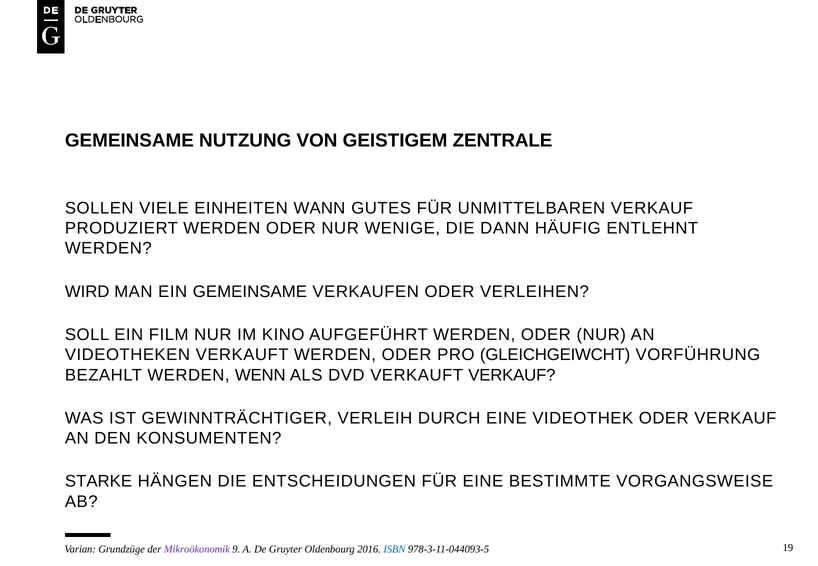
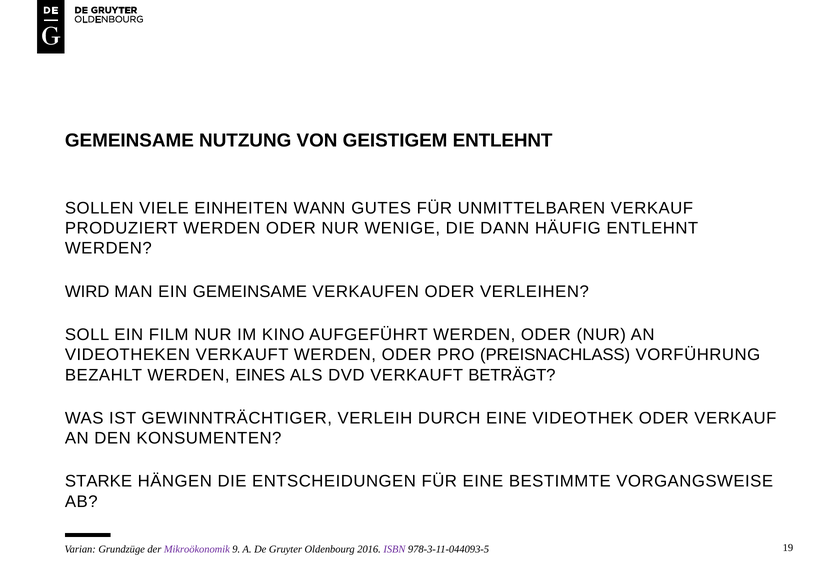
GEISTIGEM ZENTRALE: ZENTRALE -> ENTLEHNT (503, 141)
GLEICHGEIWCHT: GLEICHGEIWCHT -> PREISNACHLASS (555, 355)
WENN: WENN -> EINES (260, 375)
VERKAUFT VERKAUF: VERKAUF -> BETRÄGT (512, 375)
ISBN colour: blue -> purple (394, 549)
